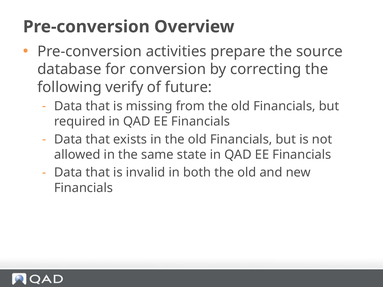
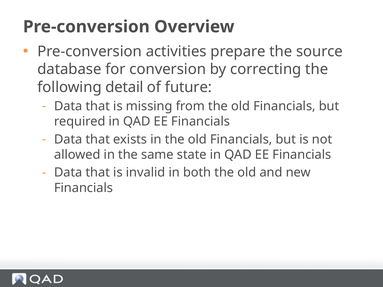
verify: verify -> detail (124, 87)
